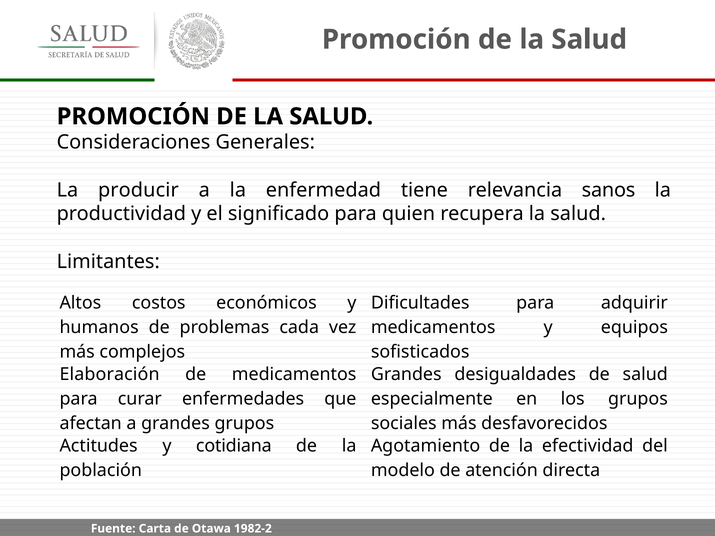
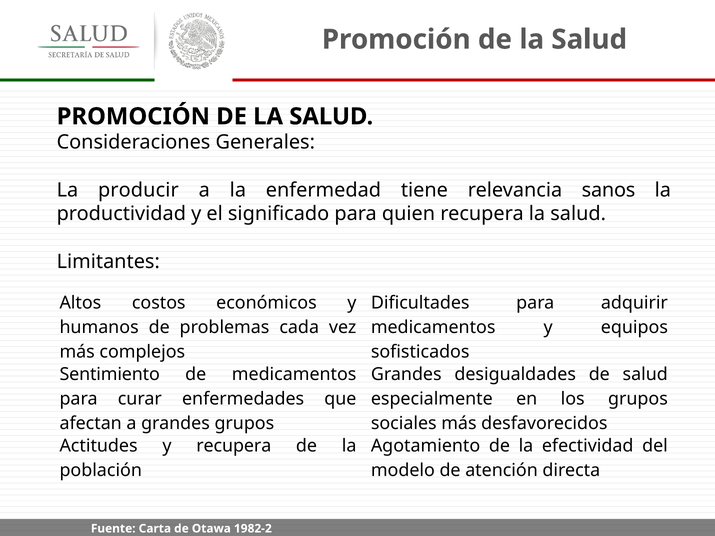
Elaboración: Elaboración -> Sentimiento (110, 375)
y cotidiana: cotidiana -> recupera (234, 446)
